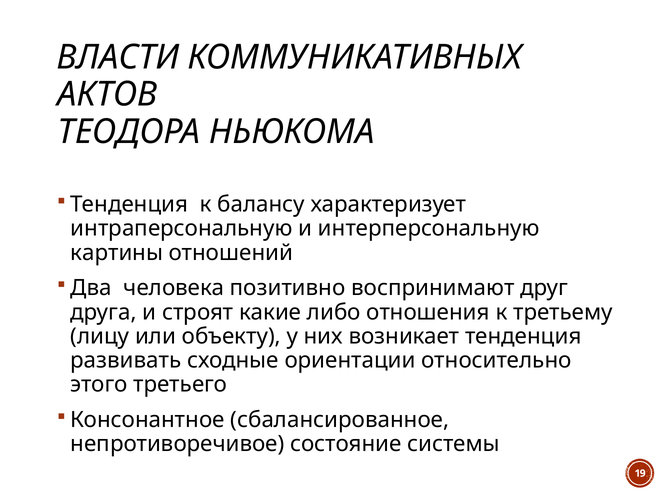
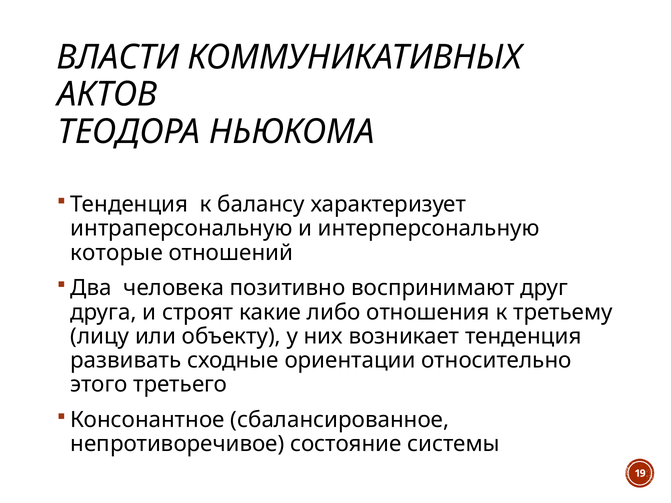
картины: картины -> которые (117, 253)
